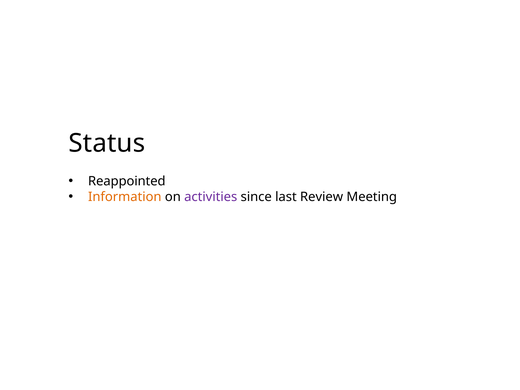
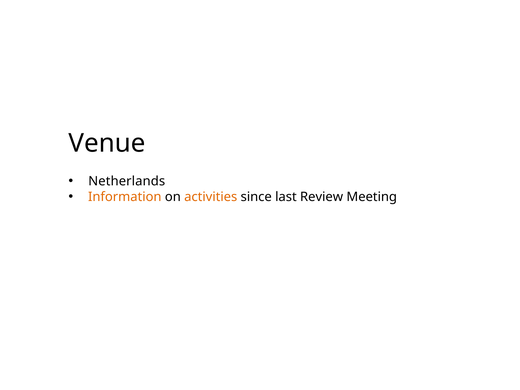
Status: Status -> Venue (107, 143)
Reappointed: Reappointed -> Netherlands (127, 181)
activities colour: purple -> orange (211, 197)
